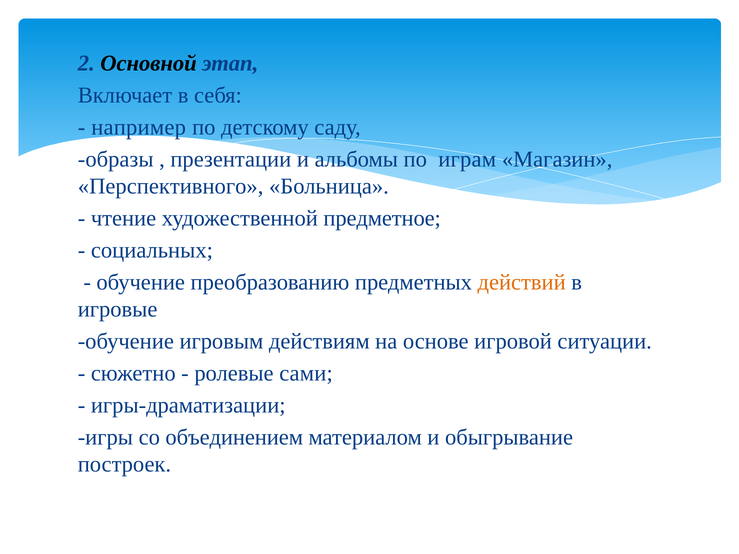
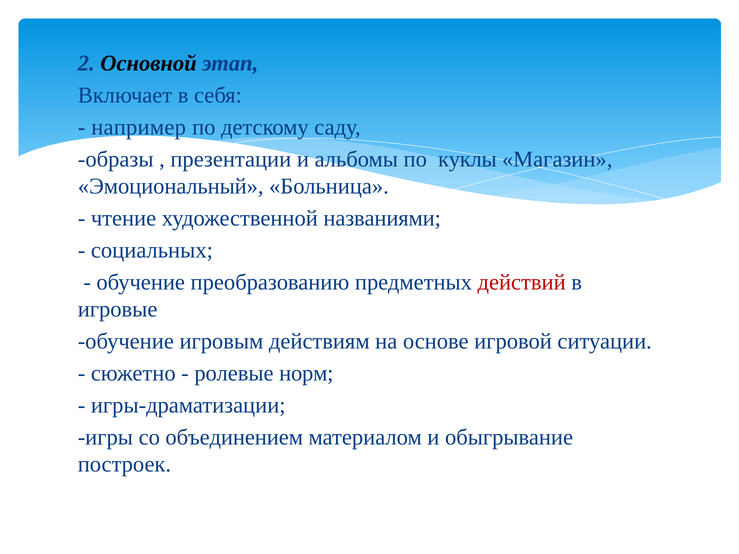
играм: играм -> куклы (467, 159)
Перспективного: Перспективного -> Эмоциональный (171, 186)
предметное: предметное -> названиями (382, 218)
действий colour: orange -> red (522, 282)
сами: сами -> норм (306, 373)
